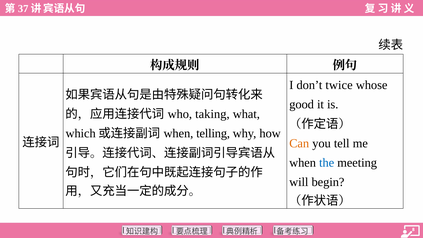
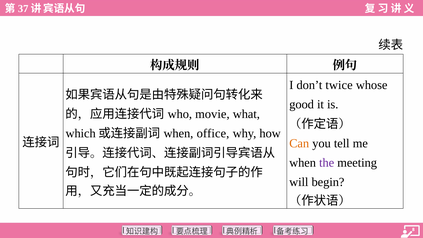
taking: taking -> movie (212, 114)
telling: telling -> office (213, 134)
the colour: blue -> purple (327, 163)
